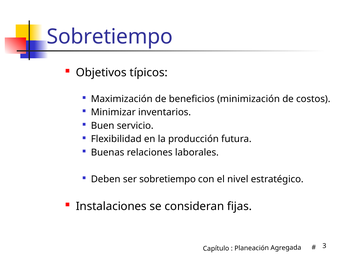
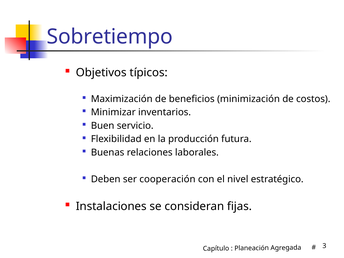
ser sobretiempo: sobretiempo -> cooperación (167, 179)
